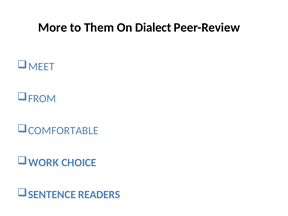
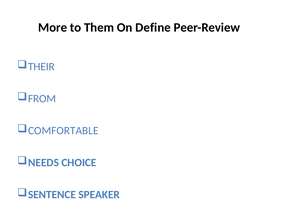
Dialect: Dialect -> Define (153, 28)
MEET: MEET -> THEIR (41, 67)
WORK: WORK -> NEEDS (44, 163)
READERS: READERS -> SPEAKER (99, 195)
